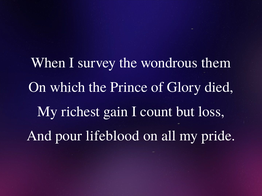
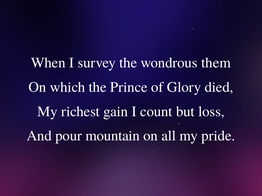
lifeblood: lifeblood -> mountain (113, 136)
